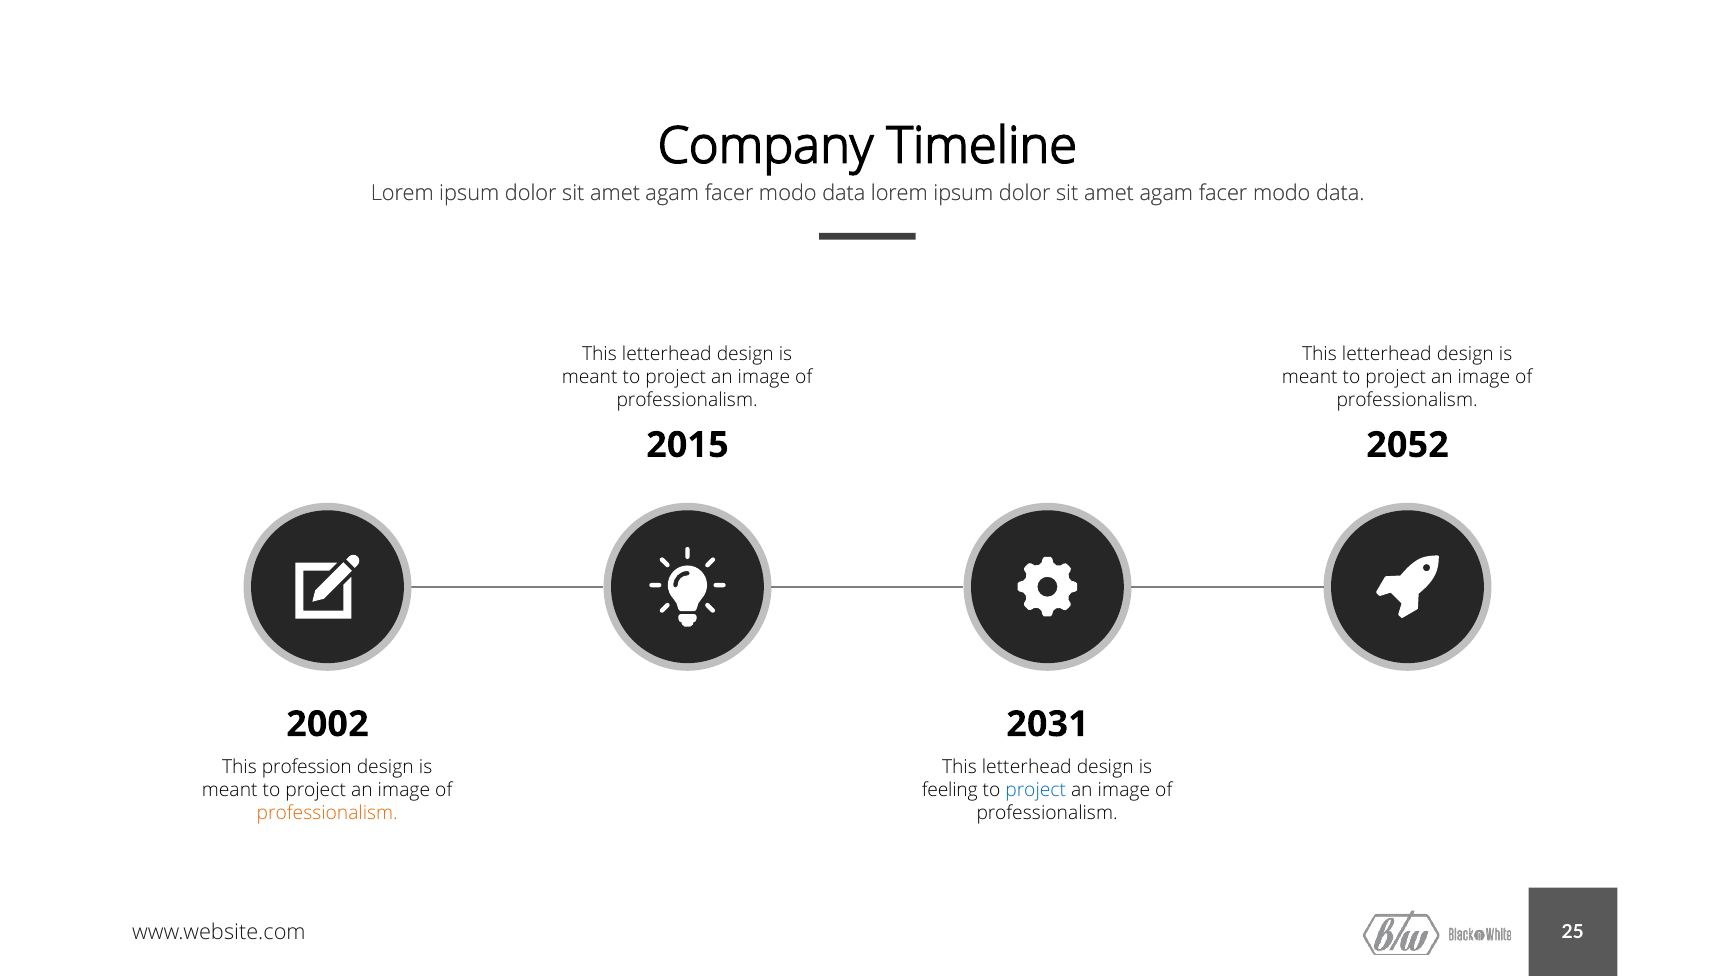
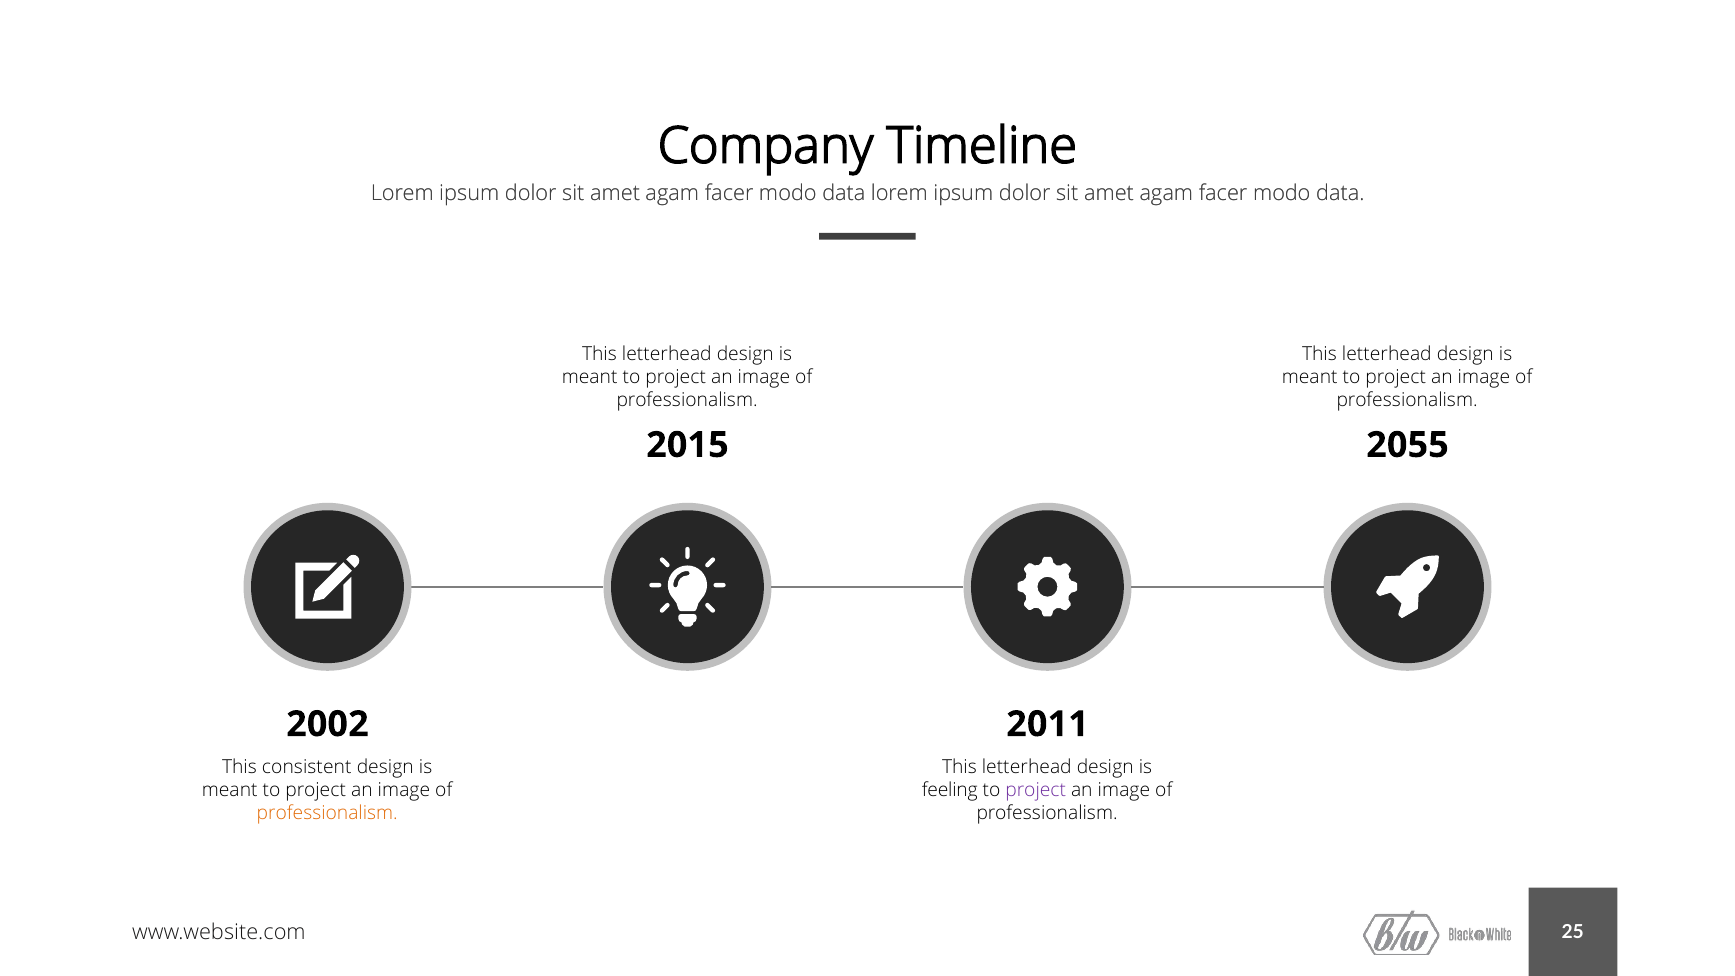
2052: 2052 -> 2055 (1408, 445)
2031: 2031 -> 2011 (1048, 724)
profession: profession -> consistent (307, 767)
project colour: blue -> purple (1036, 790)
